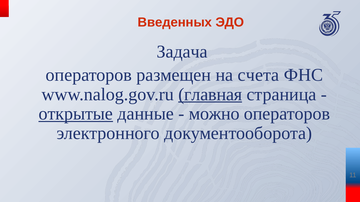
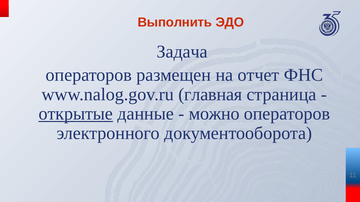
Введенных: Введенных -> Выполнить (175, 22)
счета: счета -> отчет (259, 75)
главная underline: present -> none (210, 95)
